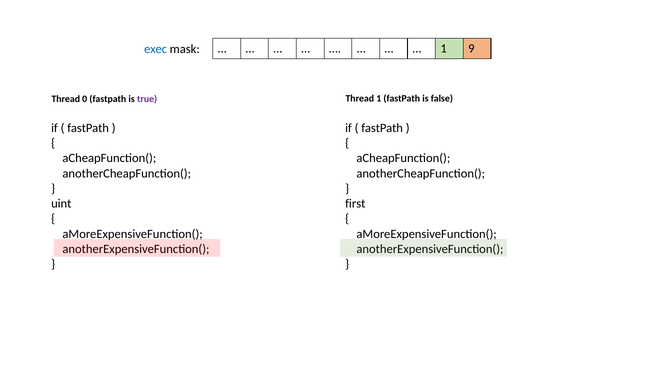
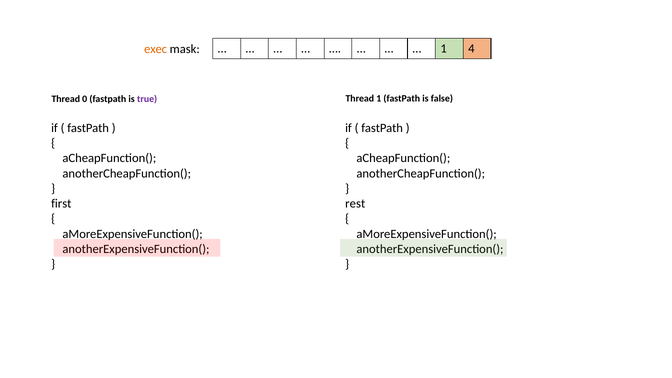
exec colour: blue -> orange (156, 49)
9: 9 -> 4 (471, 49)
uint: uint -> first (61, 204)
first: first -> rest (355, 204)
